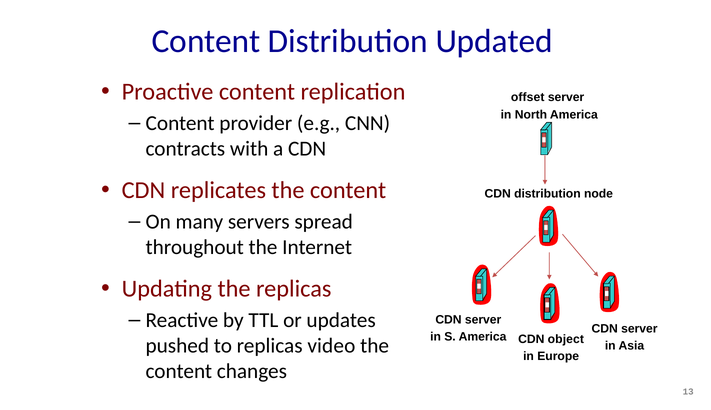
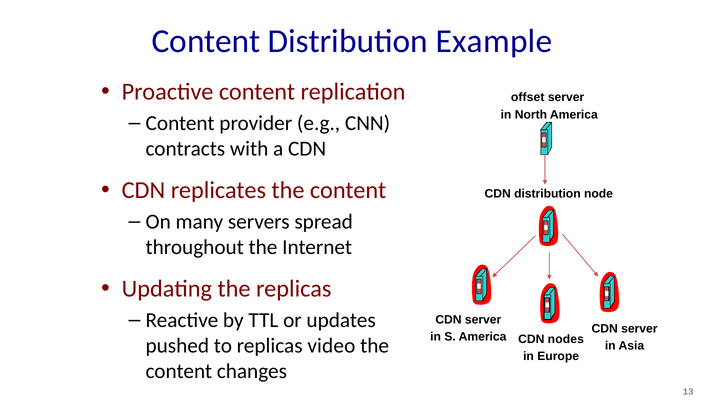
Updated: Updated -> Example (494, 41)
object: object -> nodes (566, 339)
